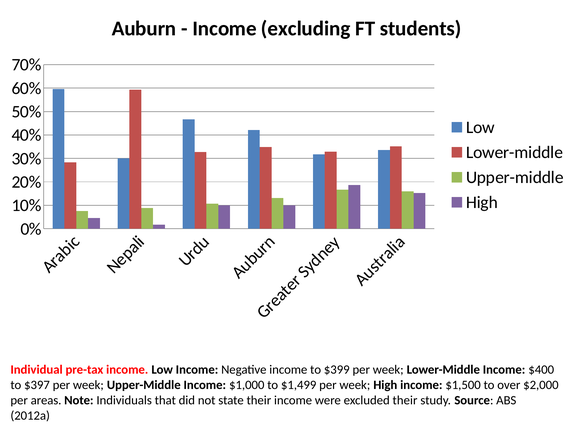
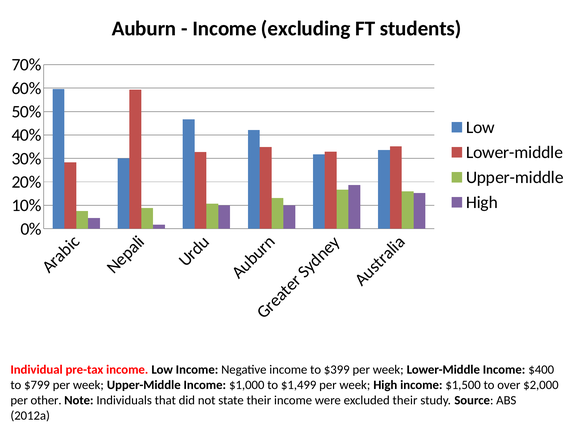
$397: $397 -> $799 (37, 385)
areas: areas -> other (46, 401)
